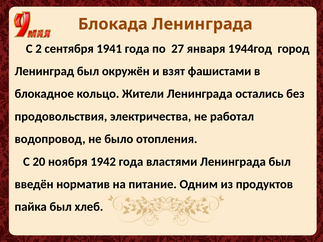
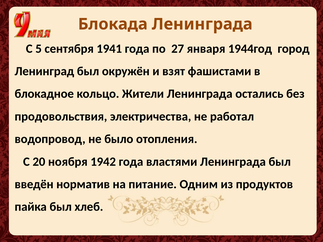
2: 2 -> 5 (39, 49)
